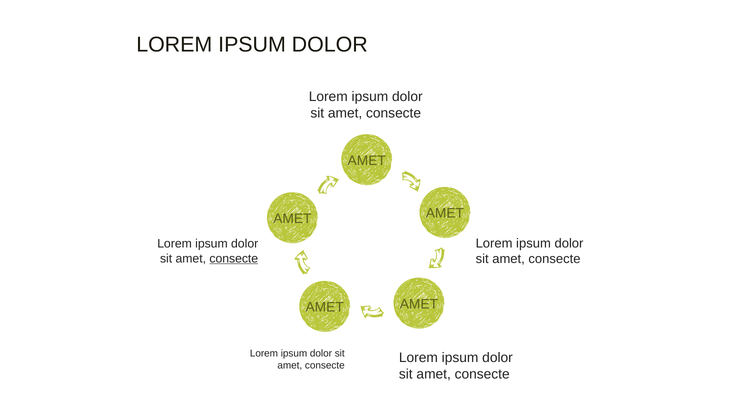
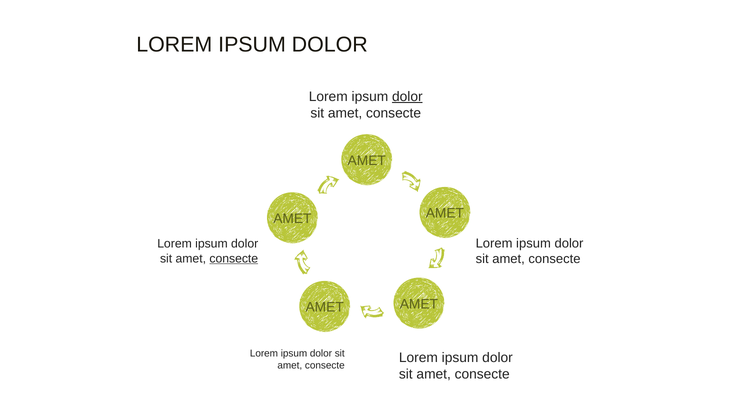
dolor underline: none -> present (407, 97)
